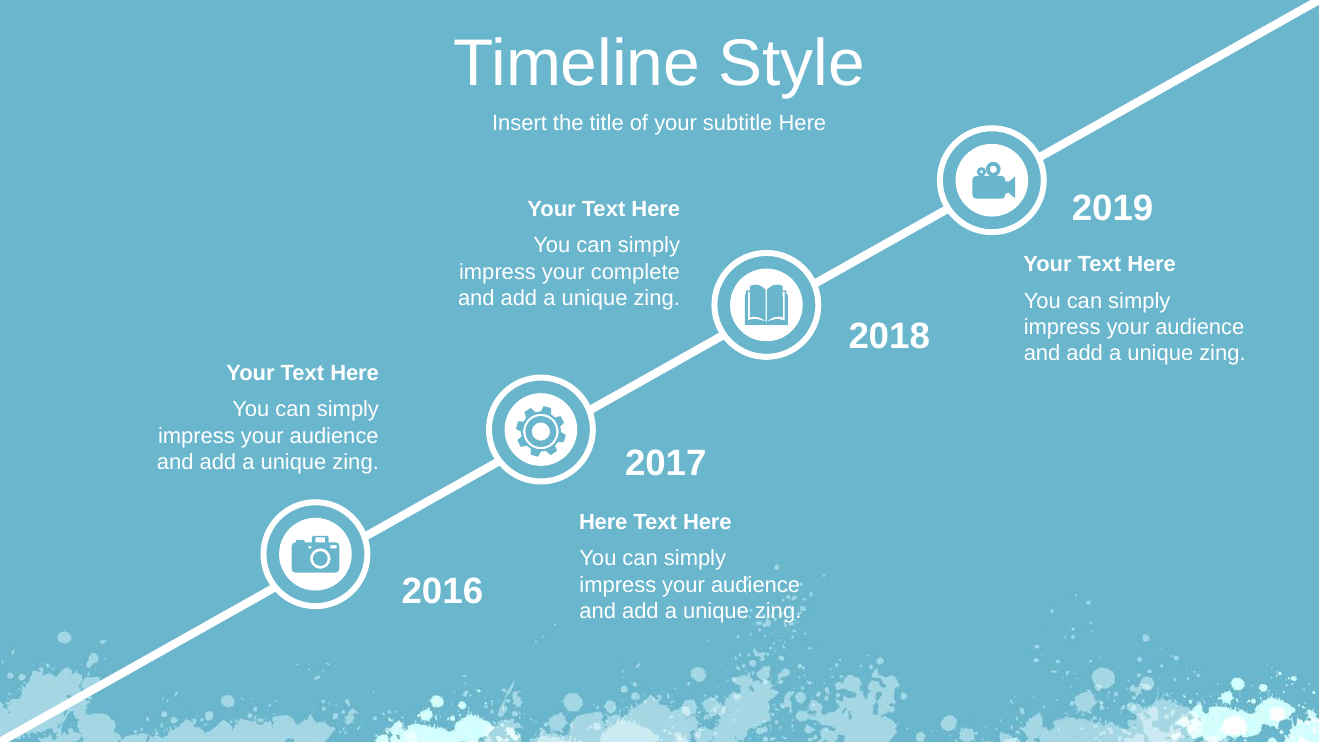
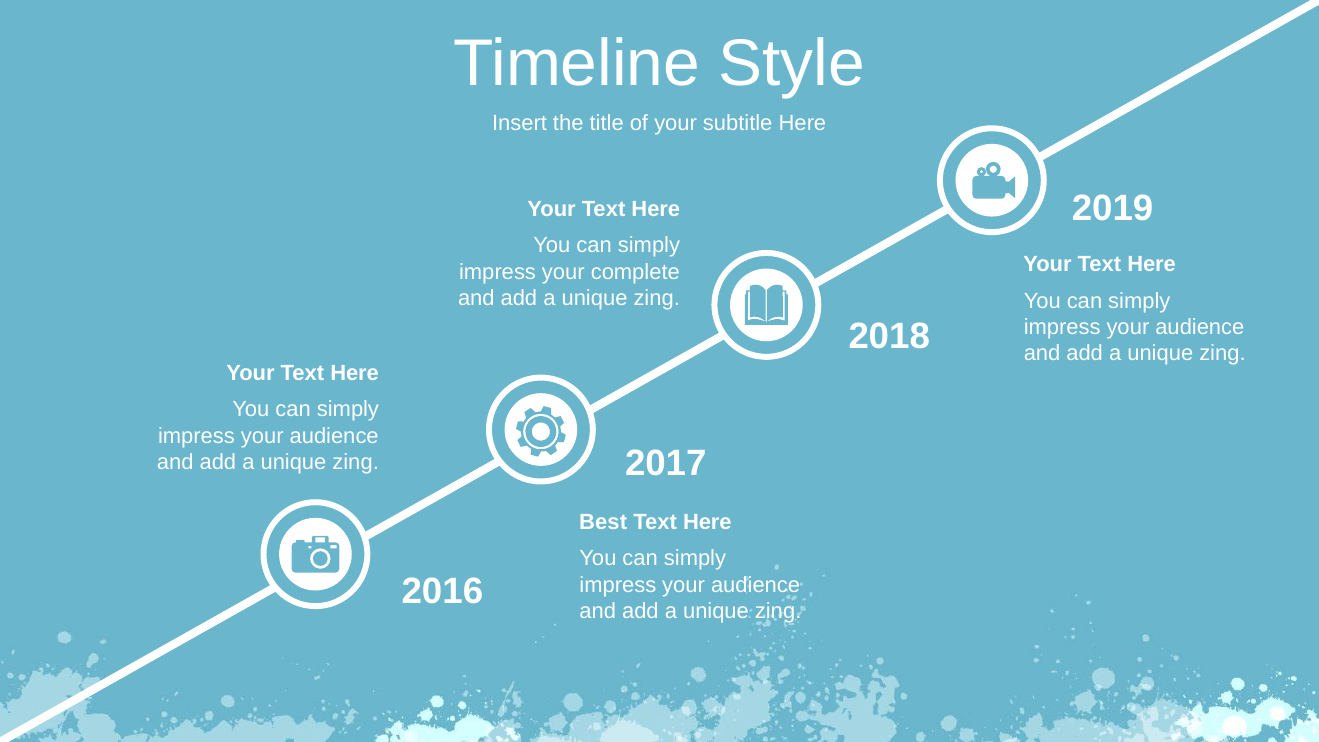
Here: Here -> Best (603, 522)
